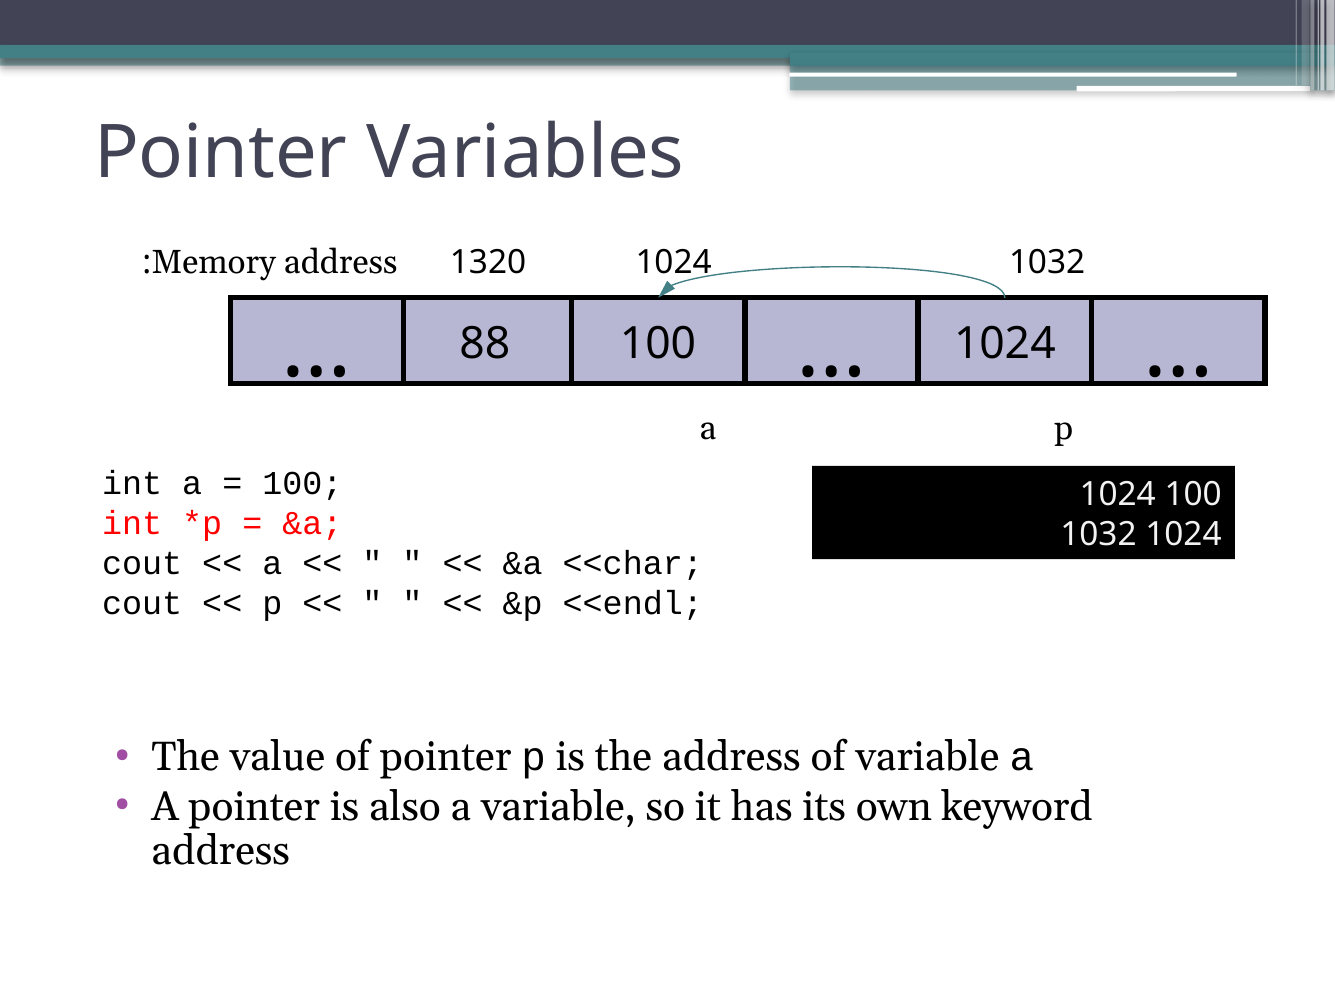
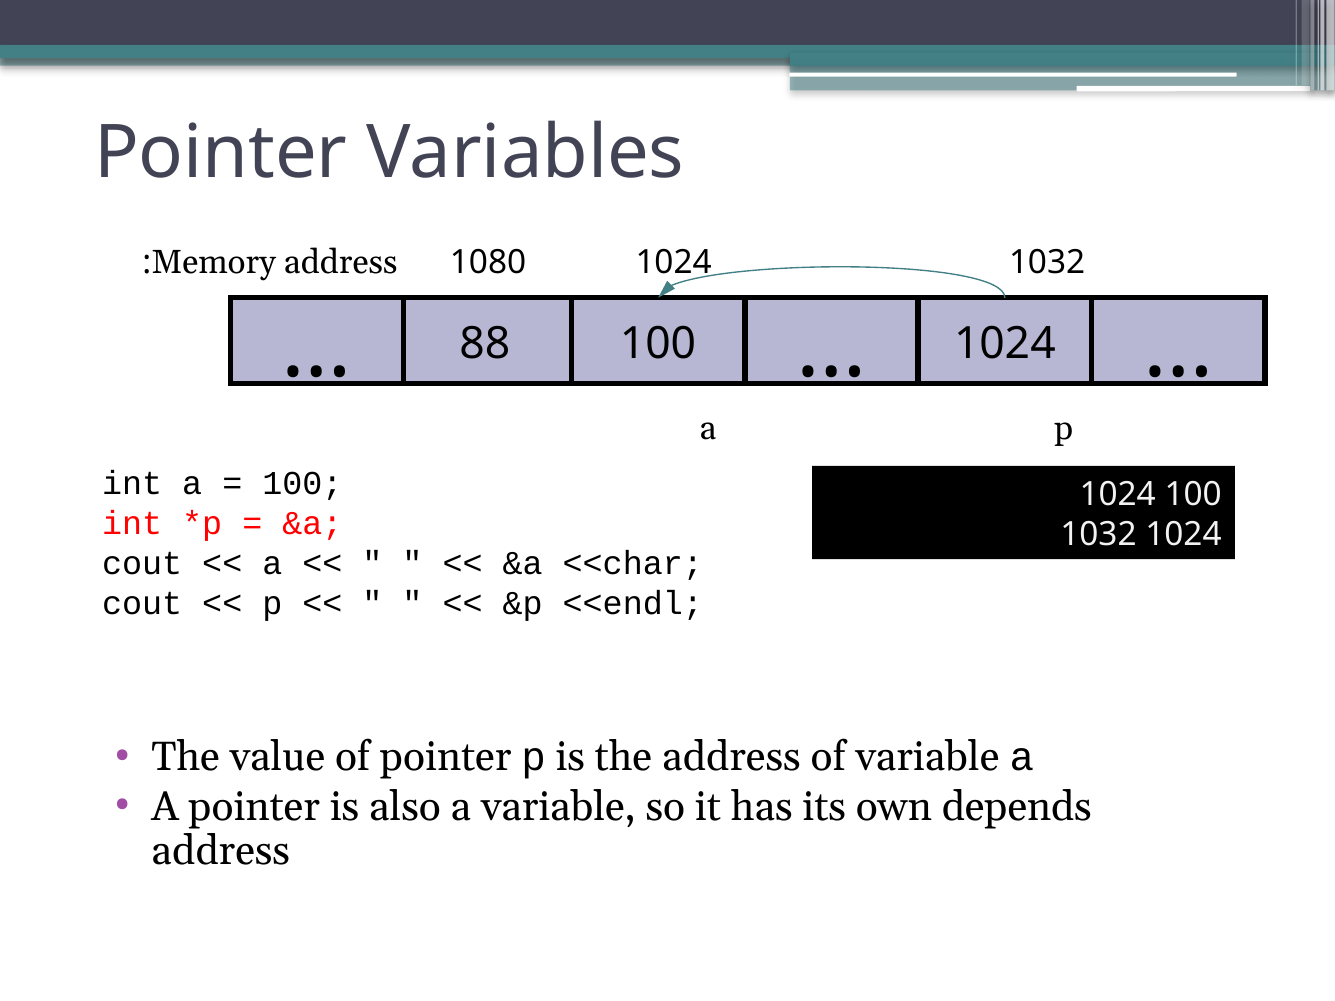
1320: 1320 -> 1080 (488, 263)
keyword: keyword -> depends (1017, 807)
